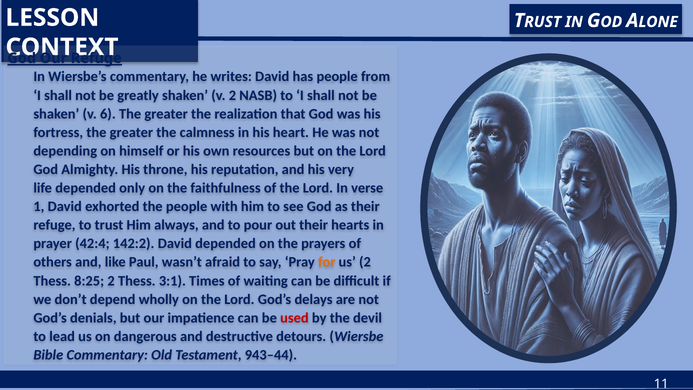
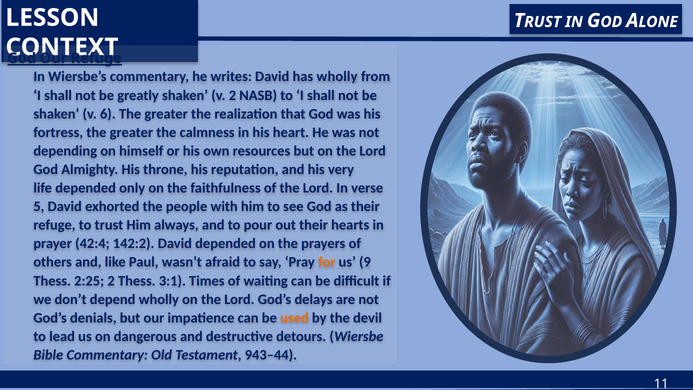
has people: people -> wholly (337, 77)
1: 1 -> 5 (39, 206)
us 2: 2 -> 9 (365, 262)
8:25: 8:25 -> 2:25 (89, 281)
used colour: red -> orange (294, 318)
